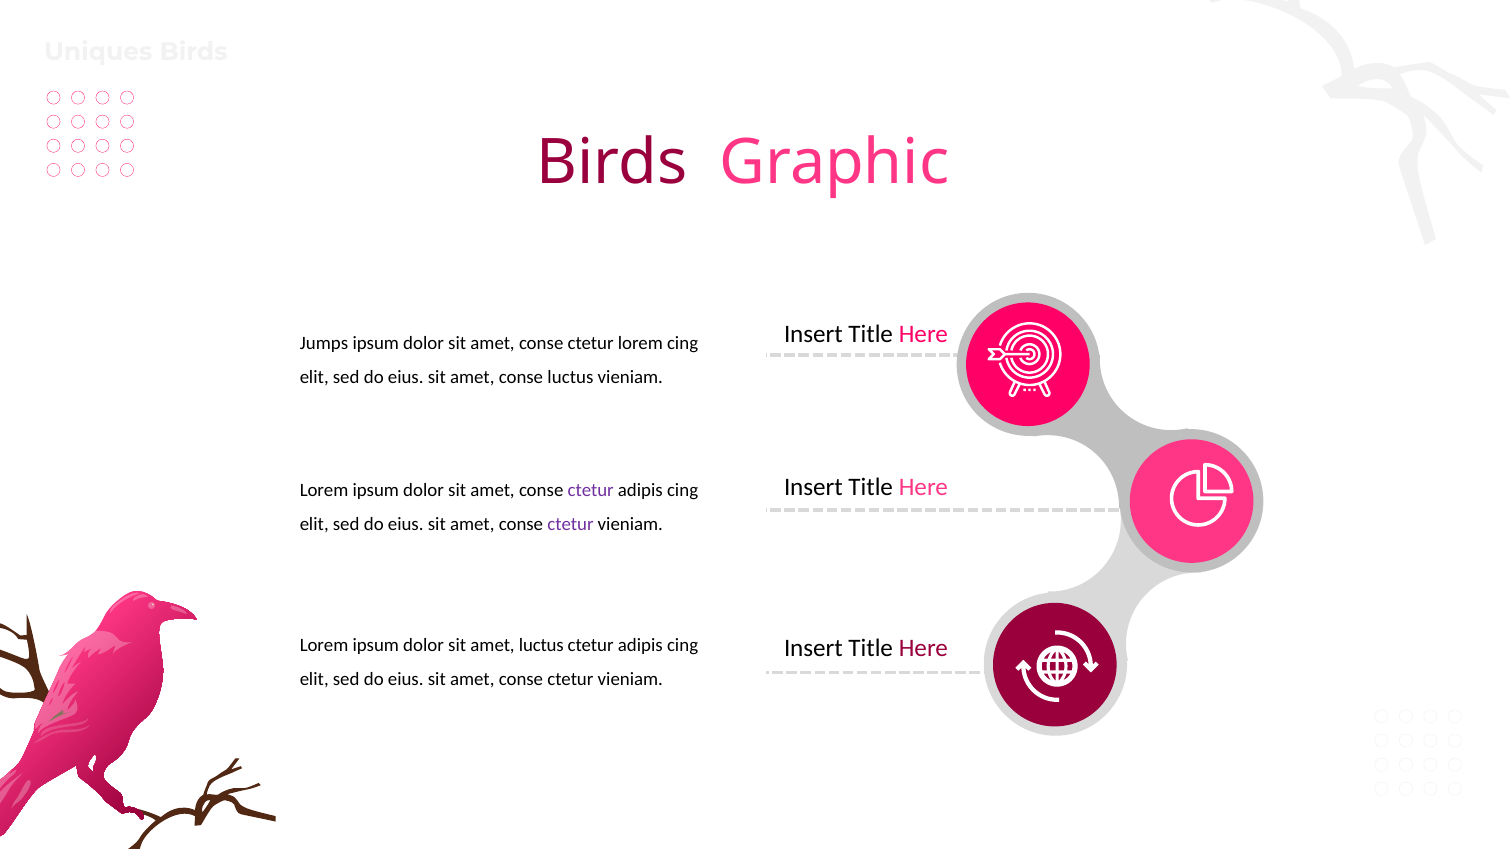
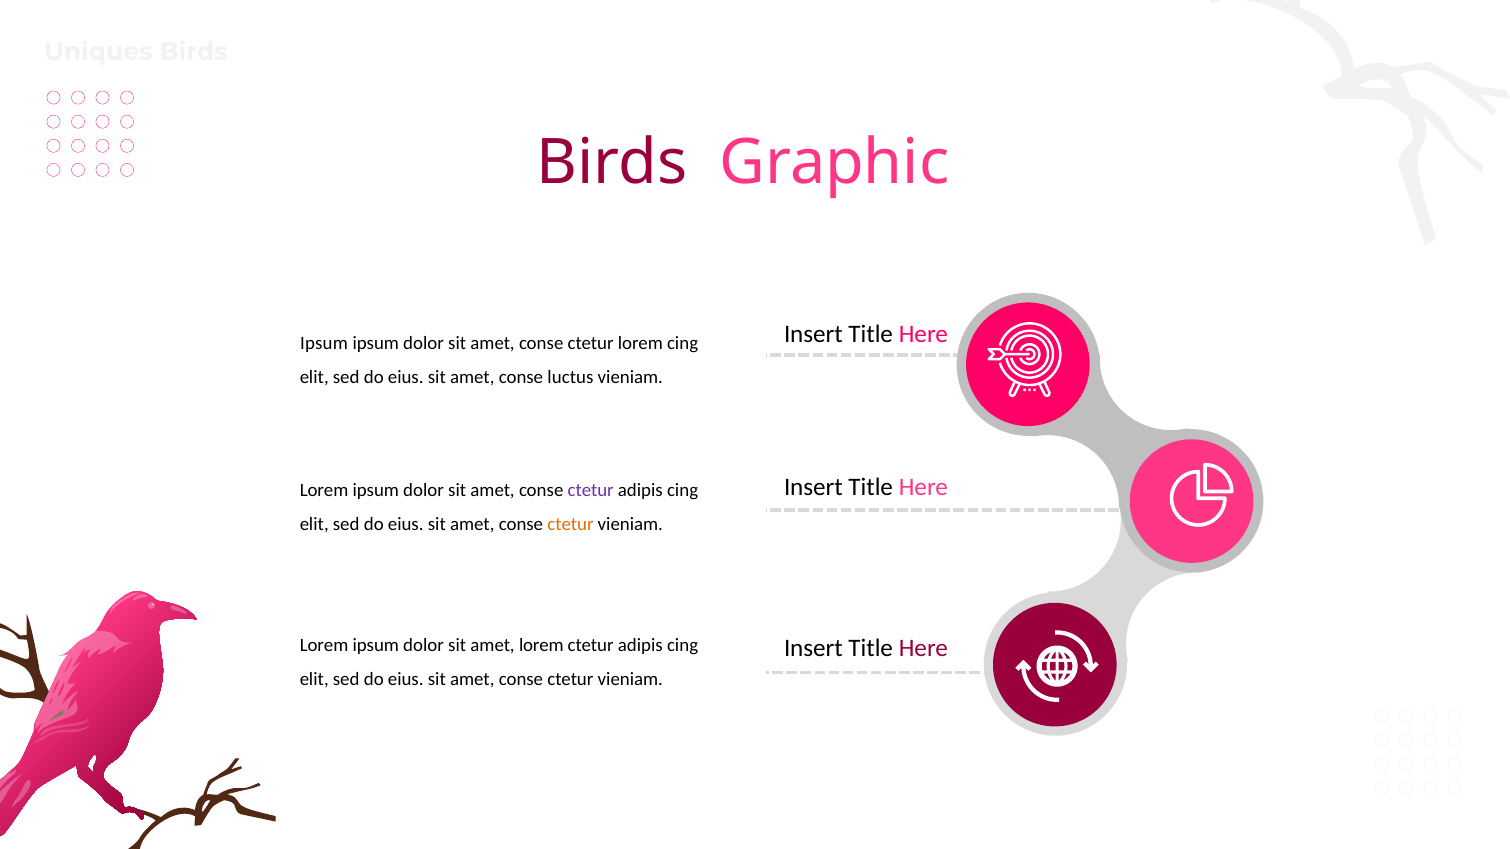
Jumps: Jumps -> Ipsum (324, 343)
ctetur colour: purple -> orange (571, 524)
amet luctus: luctus -> lorem (541, 646)
